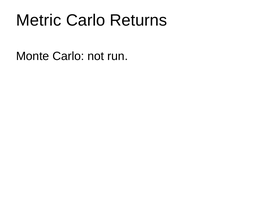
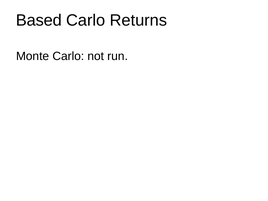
Metric: Metric -> Based (39, 20)
